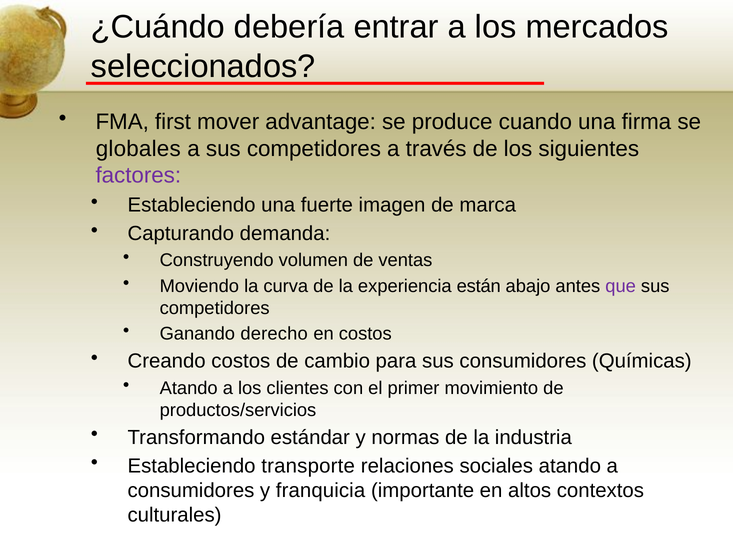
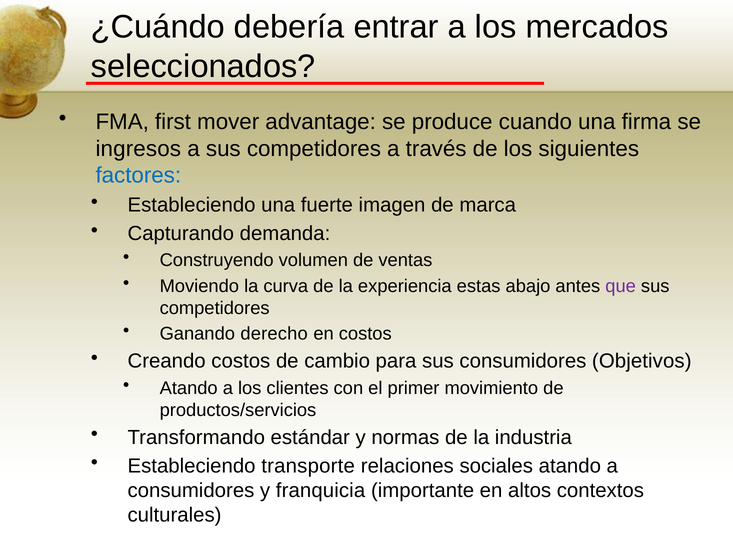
globales: globales -> ingresos (138, 149)
factores colour: purple -> blue (138, 175)
están: están -> estas (479, 286)
Químicas: Químicas -> Objetivos (642, 361)
